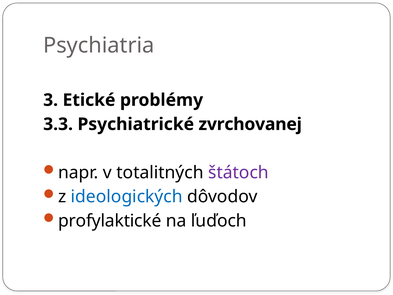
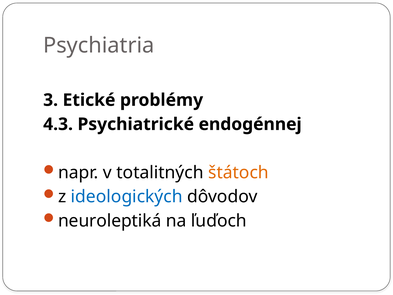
3.3: 3.3 -> 4.3 (58, 124)
zvrchovanej: zvrchovanej -> endogénnej (250, 124)
štátoch colour: purple -> orange (238, 172)
profylaktické: profylaktické -> neuroleptiká (110, 221)
